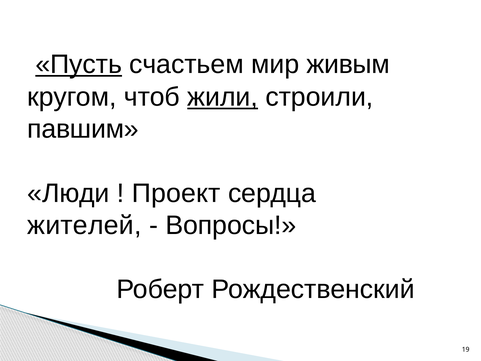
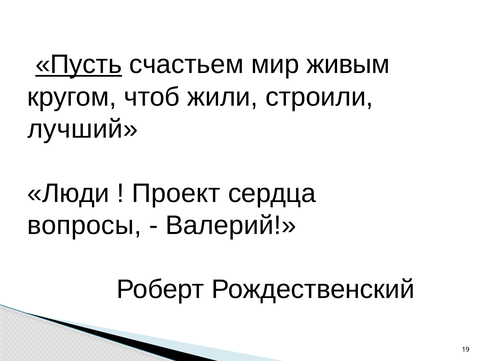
жили underline: present -> none (223, 97)
павшим: павшим -> лучший (83, 129)
жителей: жителей -> вопросы (84, 225)
Вопросы: Вопросы -> Валерий (231, 225)
